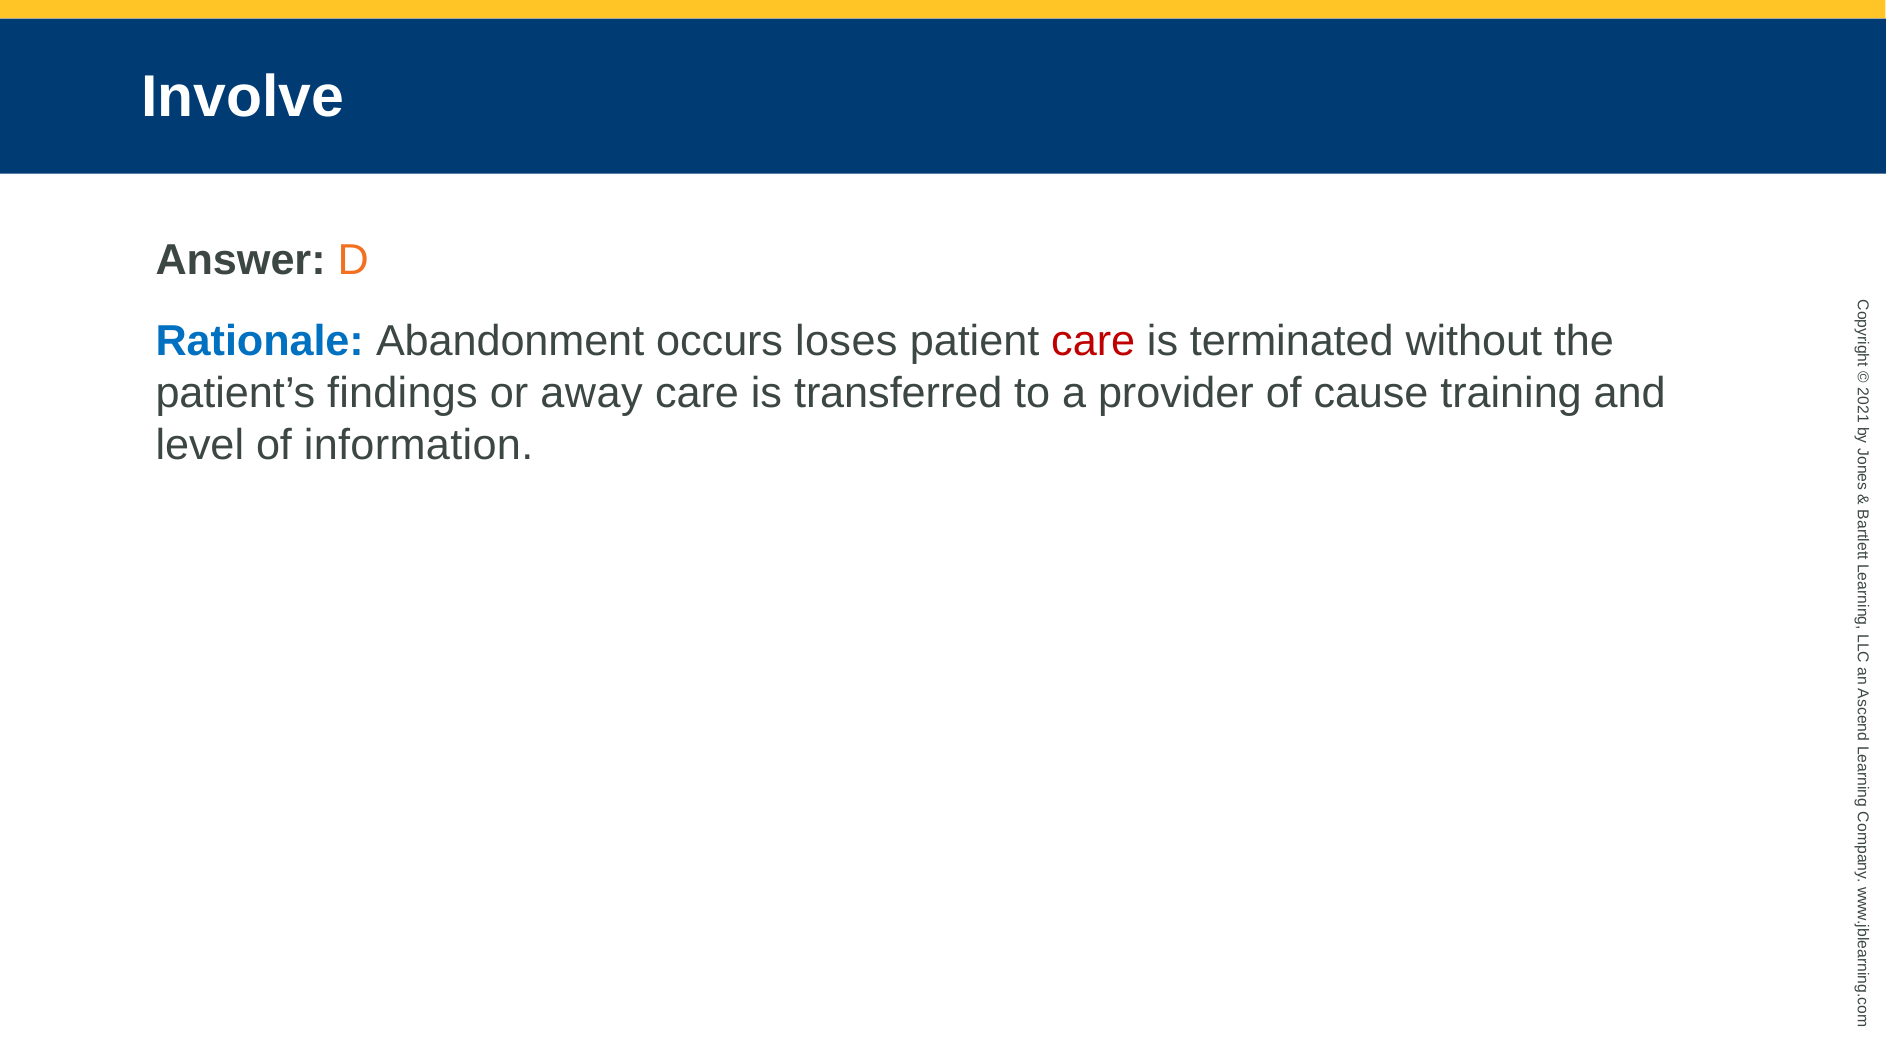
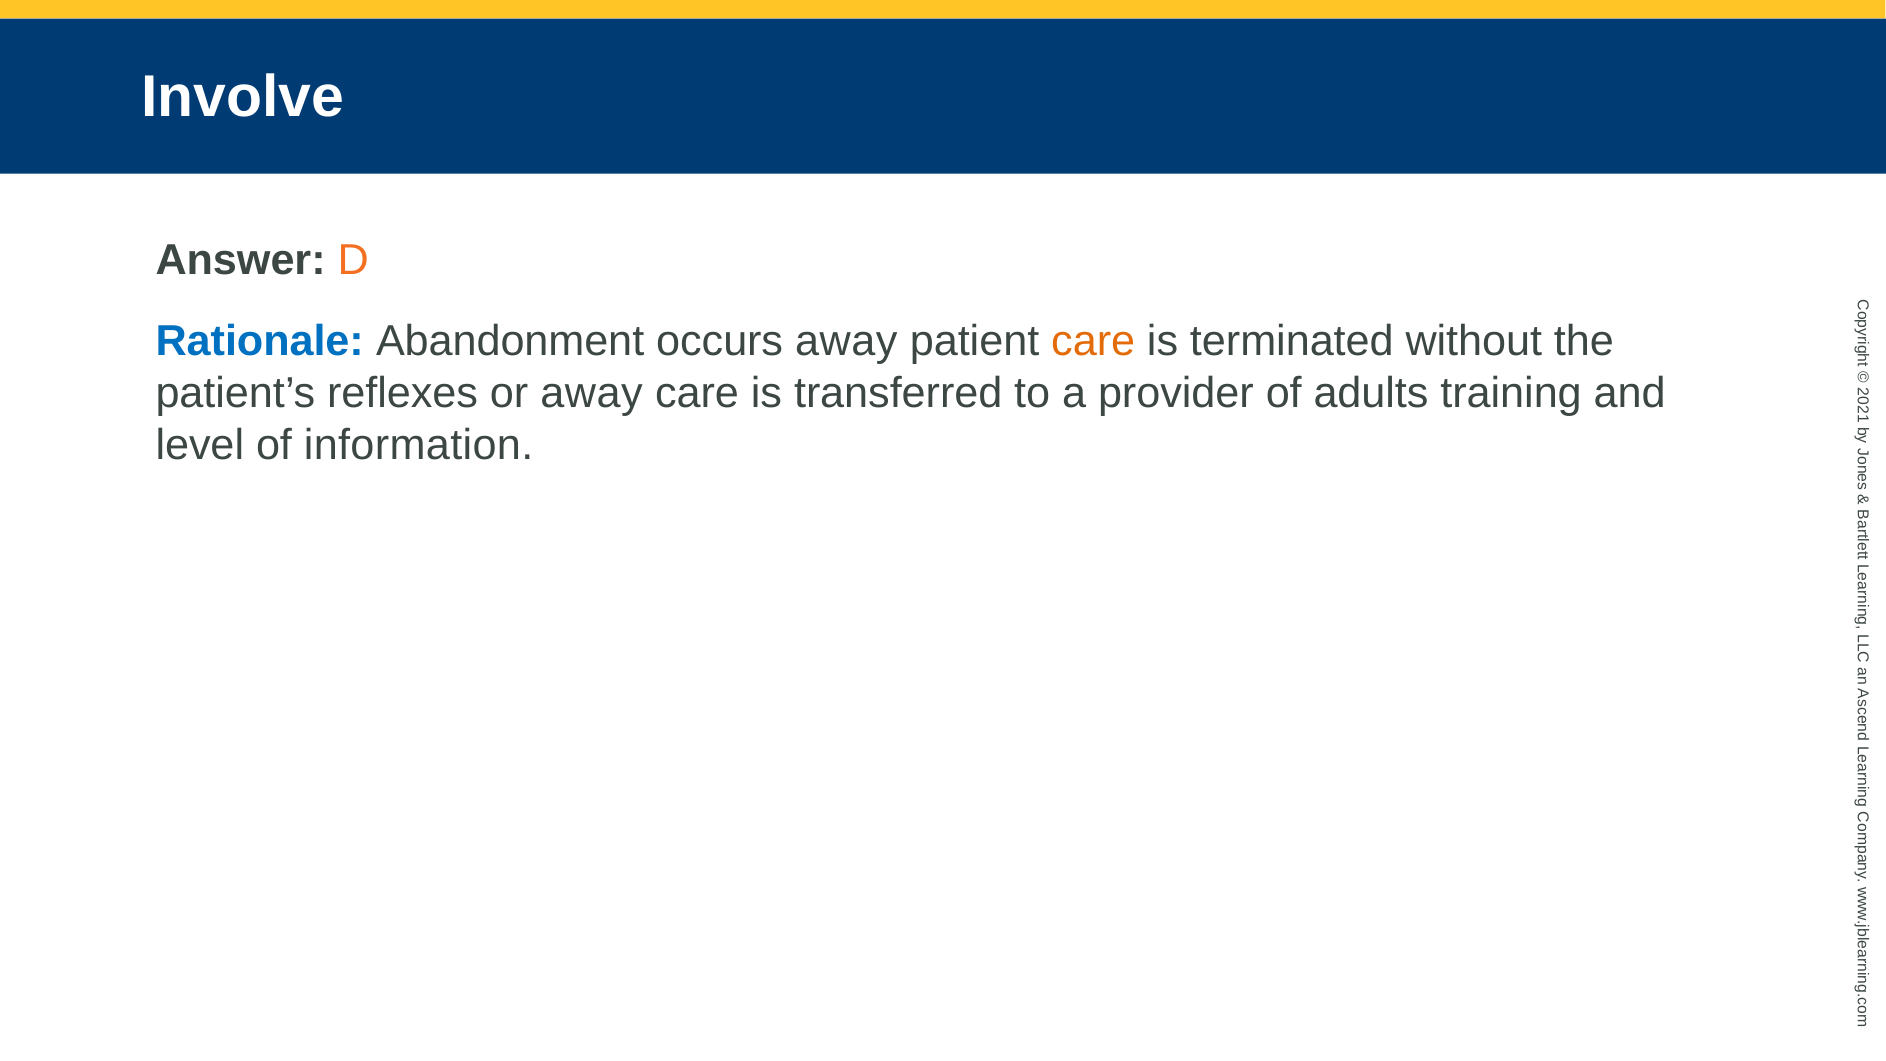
occurs loses: loses -> away (846, 341)
care colour: red -> orange (1093, 341)
findings: findings -> reflexes (403, 393)
cause: cause -> adults (1371, 393)
